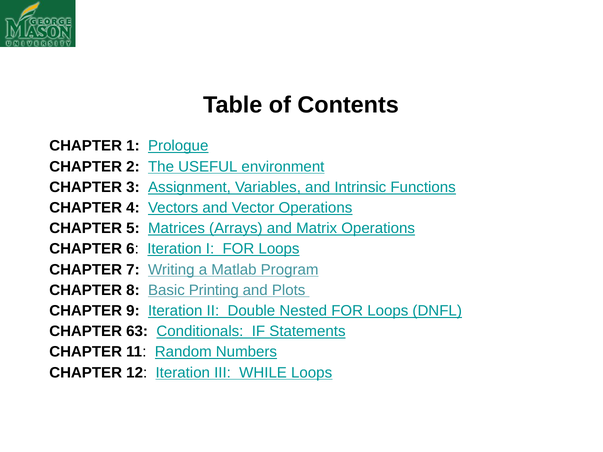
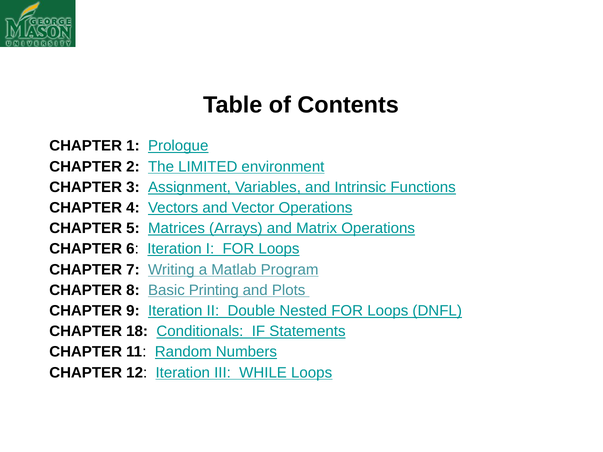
USEFUL: USEFUL -> LIMITED (208, 167)
63: 63 -> 18 (137, 332)
